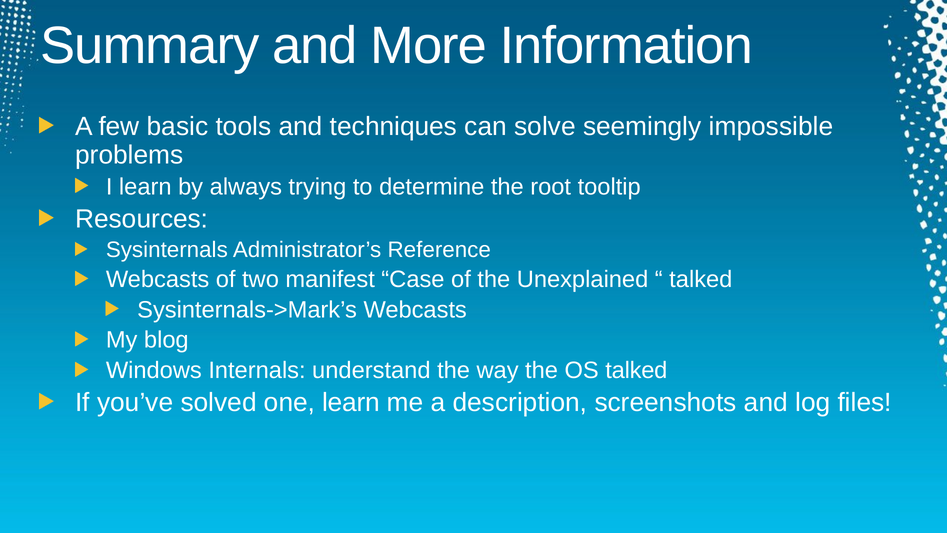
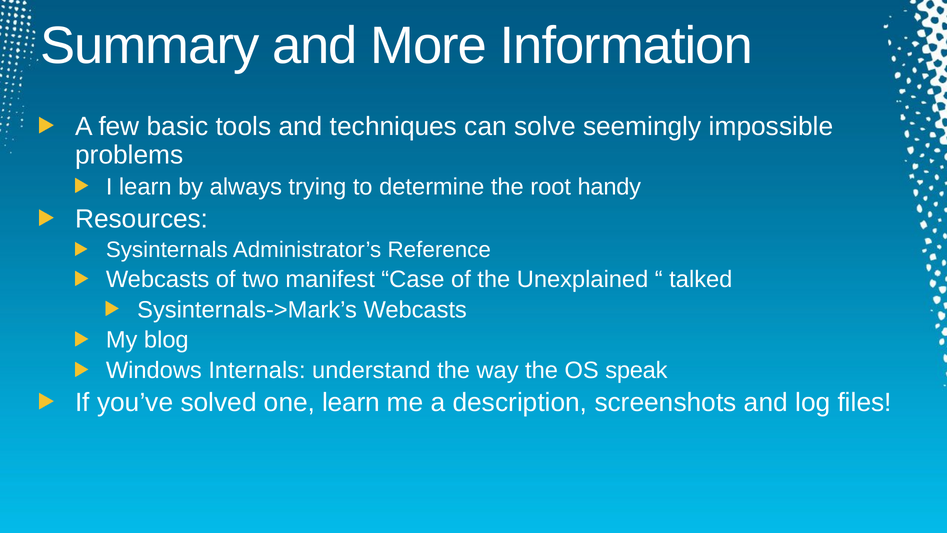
tooltip: tooltip -> handy (609, 187)
OS talked: talked -> speak (636, 370)
